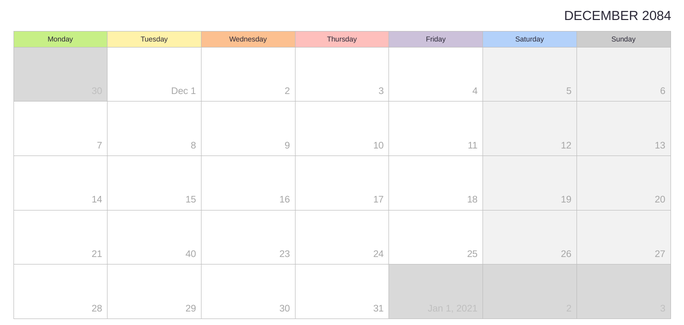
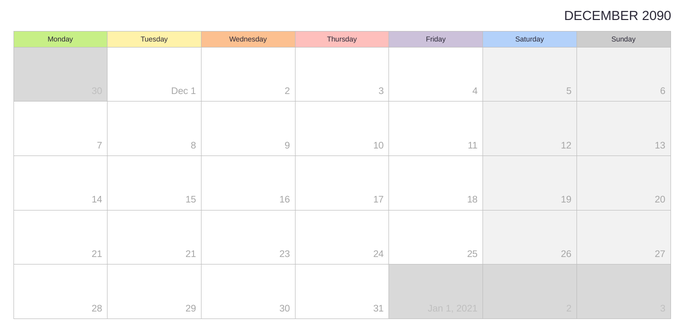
2084: 2084 -> 2090 (657, 16)
21 40: 40 -> 21 (191, 254)
